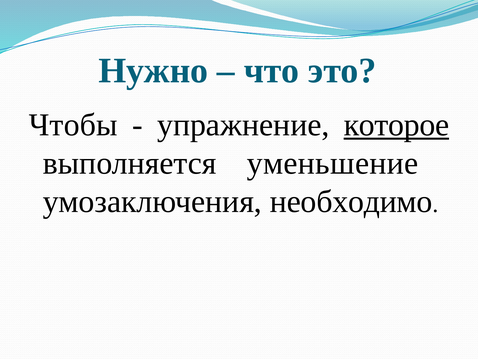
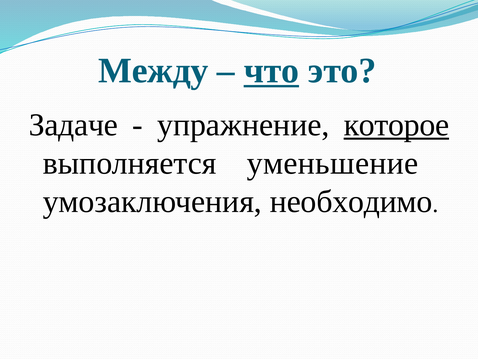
Нужно: Нужно -> Между (153, 71)
что underline: none -> present (271, 71)
Чтобы: Чтобы -> Задаче (73, 125)
